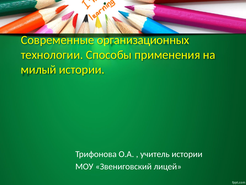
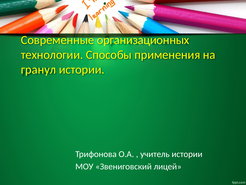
милый: милый -> гранул (38, 69)
